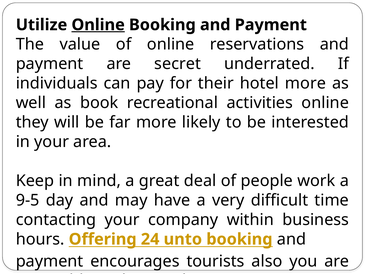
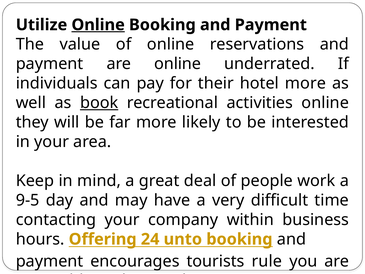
are secret: secret -> online (178, 64)
book underline: none -> present (99, 103)
also: also -> rule (267, 261)
